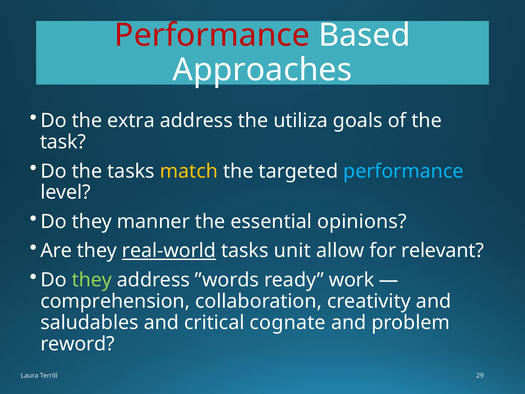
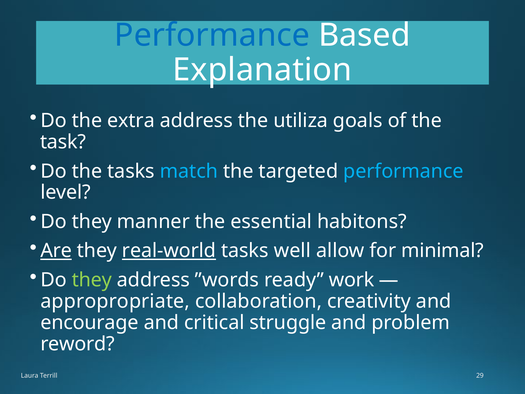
Performance colour: red -> blue (212, 35)
Approaches: Approaches -> Explanation (262, 70)
match colour: yellow -> light blue (189, 171)
opinions: opinions -> habitons (362, 222)
Are underline: none -> present (56, 251)
unit: unit -> well (292, 251)
relevant: relevant -> minimal (443, 251)
comprehension: comprehension -> appropropriate (115, 301)
saludables: saludables -> encourage (90, 322)
cognate: cognate -> struggle (288, 322)
